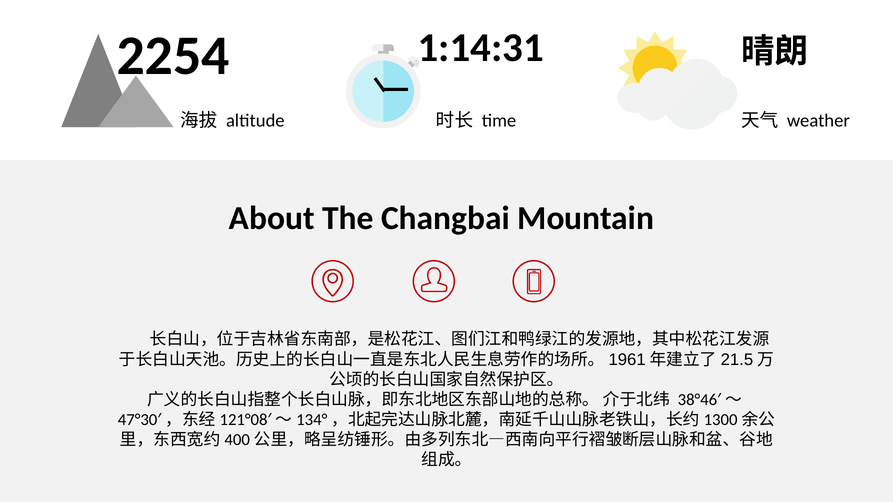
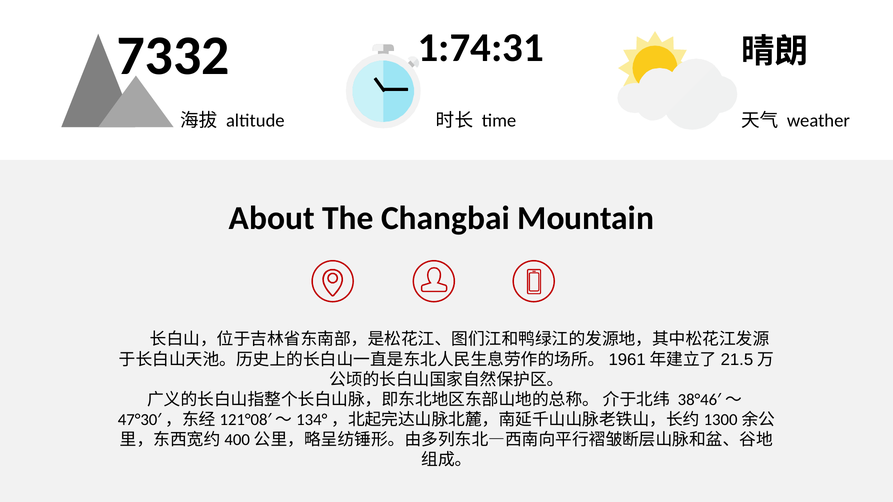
1:14:31: 1:14:31 -> 1:74:31 (481, 48)
2254: 2254 -> 7332 (173, 56)
